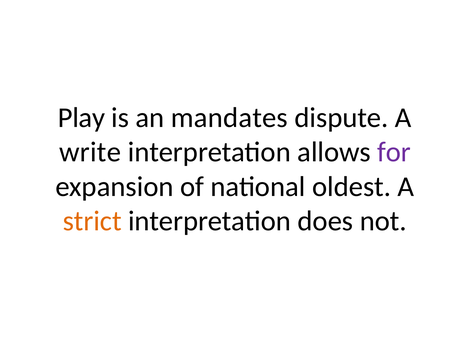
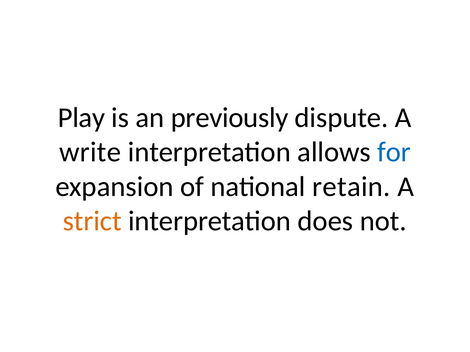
mandates: mandates -> previously (230, 118)
for colour: purple -> blue (394, 152)
oldest: oldest -> retain (351, 187)
